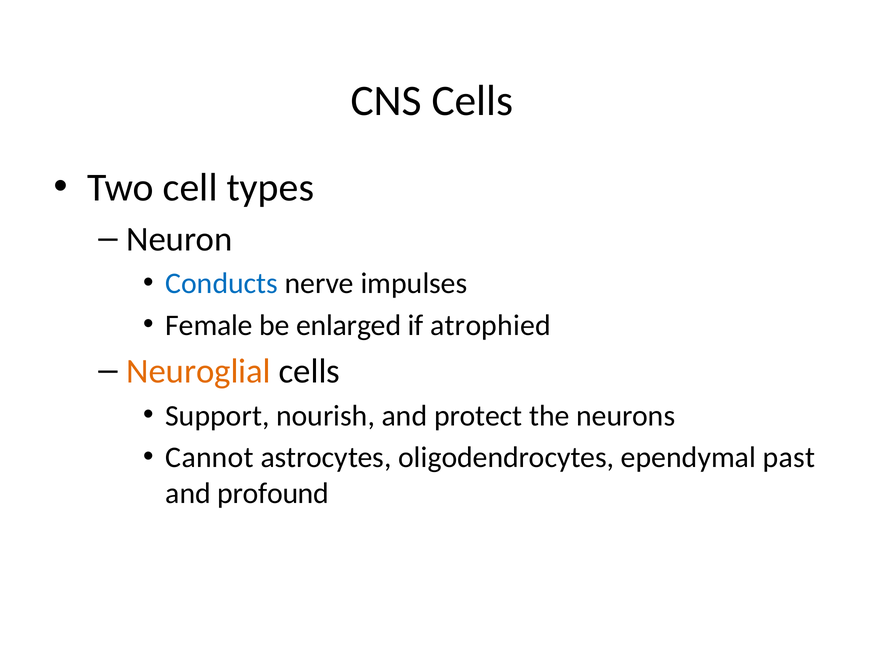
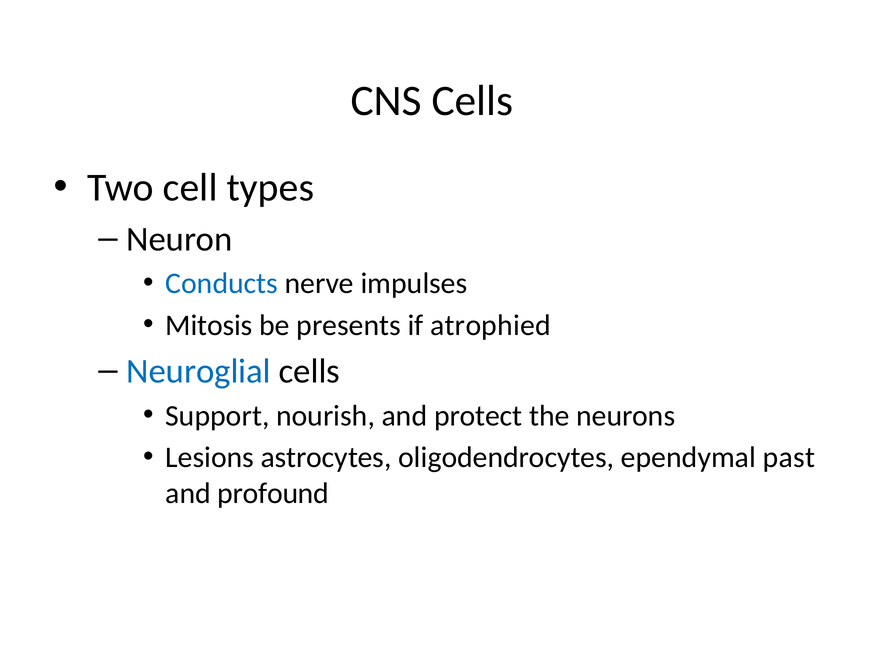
Female: Female -> Mitosis (209, 325)
enlarged: enlarged -> presents (349, 325)
Neuroglial colour: orange -> blue (199, 371)
Cannot: Cannot -> Lesions (210, 457)
